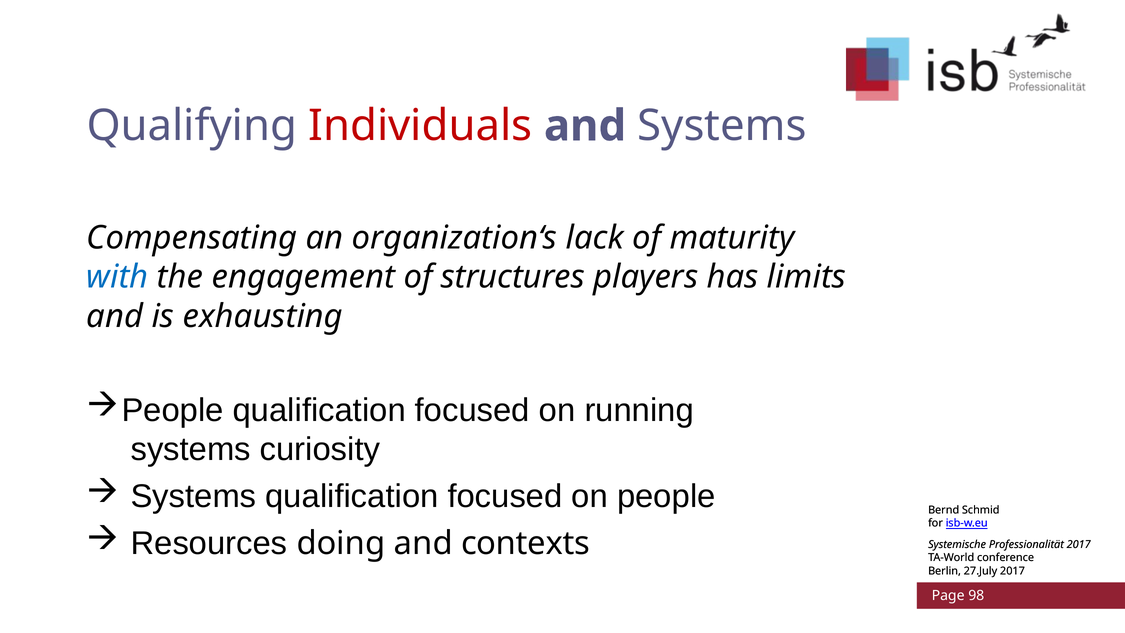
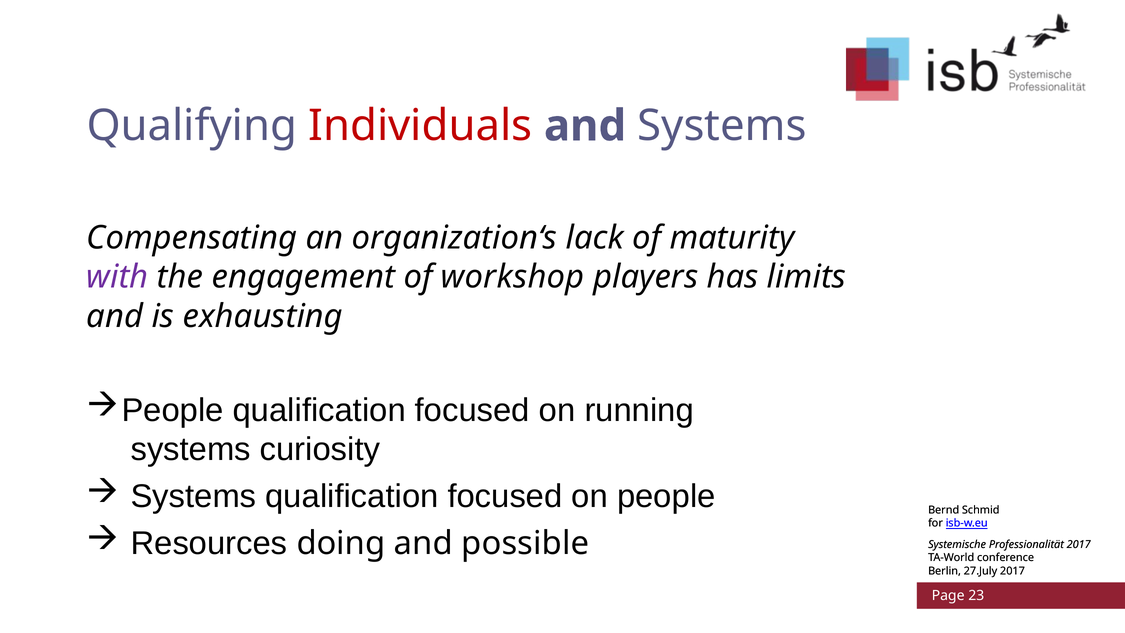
with colour: blue -> purple (117, 277)
structures: structures -> workshop (513, 277)
contexts: contexts -> possible (525, 543)
98: 98 -> 23 (976, 595)
